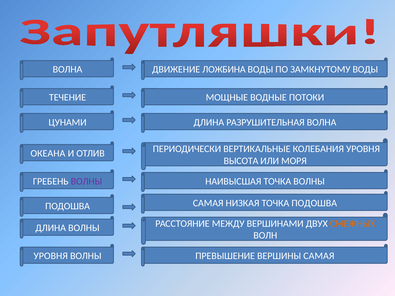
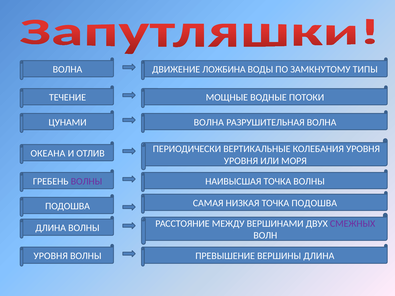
ЗАМКНУТОМУ ВОДЫ: ВОДЫ -> ТИПЫ (365, 69)
ДЛИНА: ДЛИНА -> ВОЛНА (209, 122)
ВЫСОТА: ВЫСОТА -> УРОВНЯ (241, 161)
СМЕЖНЫХ colour: orange -> purple (353, 224)
ВЕРШИНЫ САМАЯ: САМАЯ -> ДЛИНА (319, 256)
